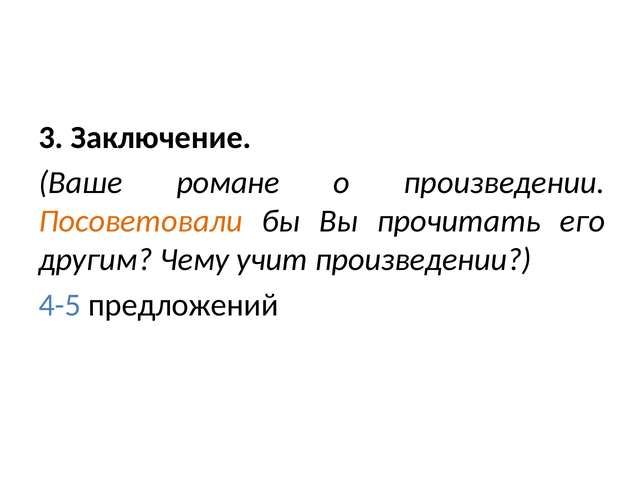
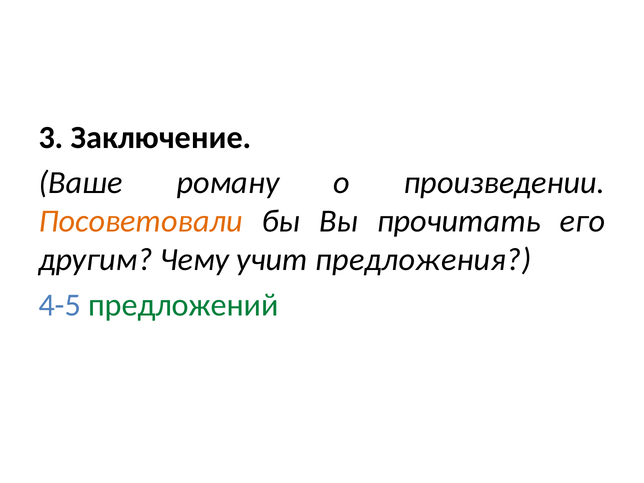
романе: романе -> роману (228, 183)
учит произведении: произведении -> предложения (423, 260)
предложений colour: black -> green (183, 305)
